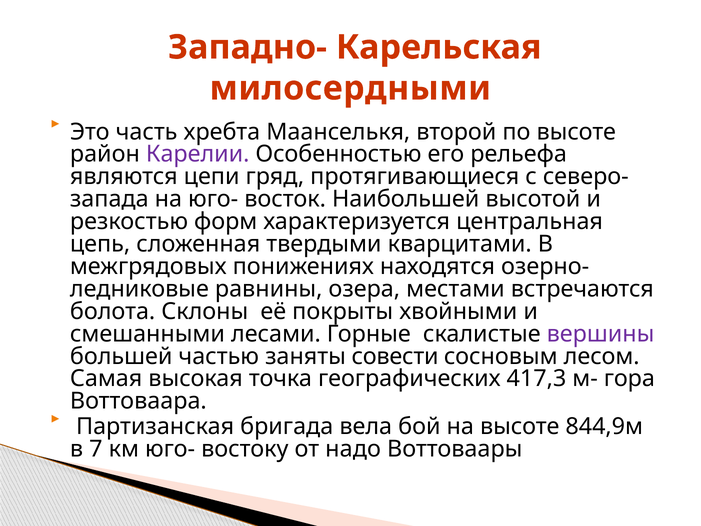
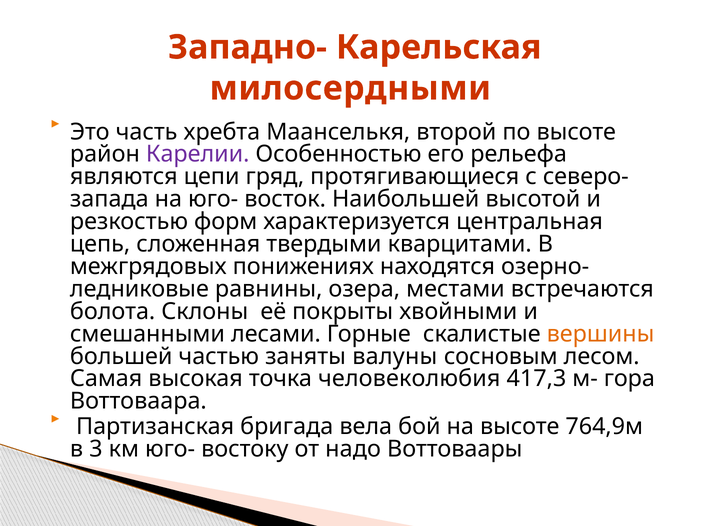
вершины colour: purple -> orange (601, 334)
совести: совести -> валуны (395, 356)
географических: географических -> человеколюбия (409, 379)
844,9м: 844,9м -> 764,9м (604, 427)
7: 7 -> 3 (96, 449)
